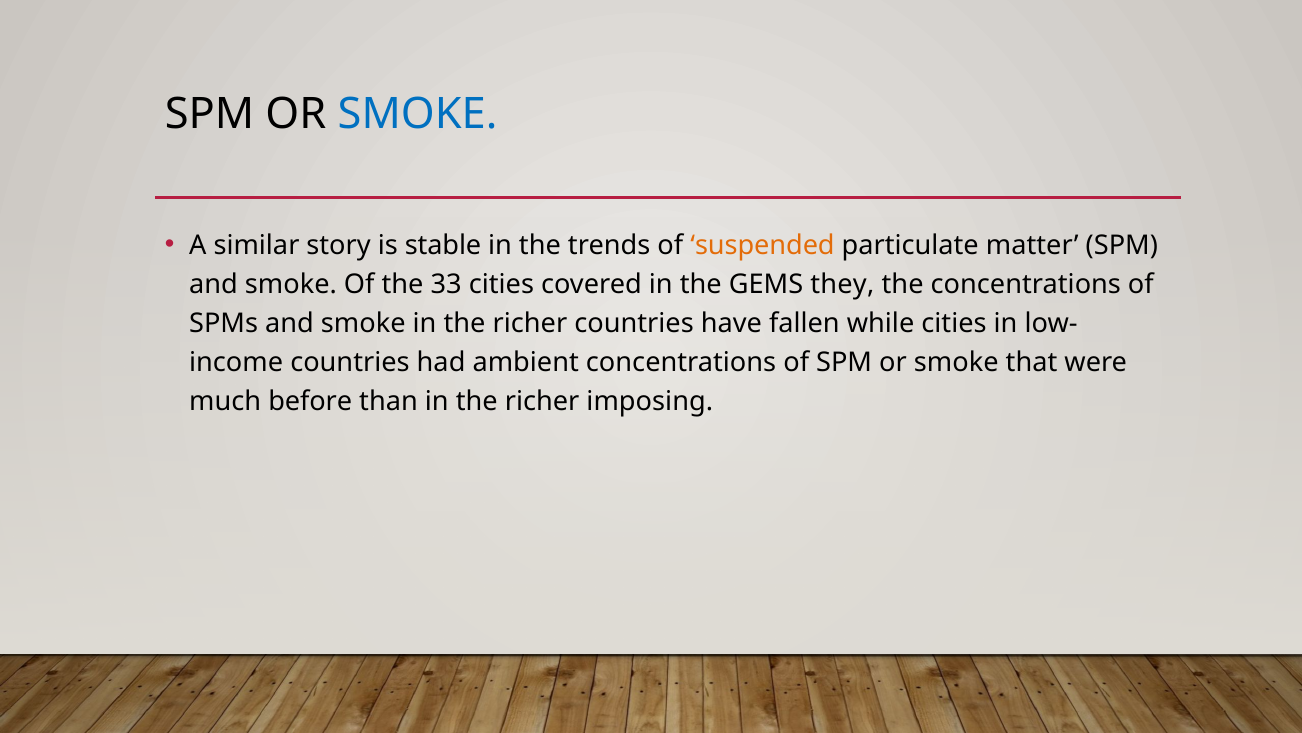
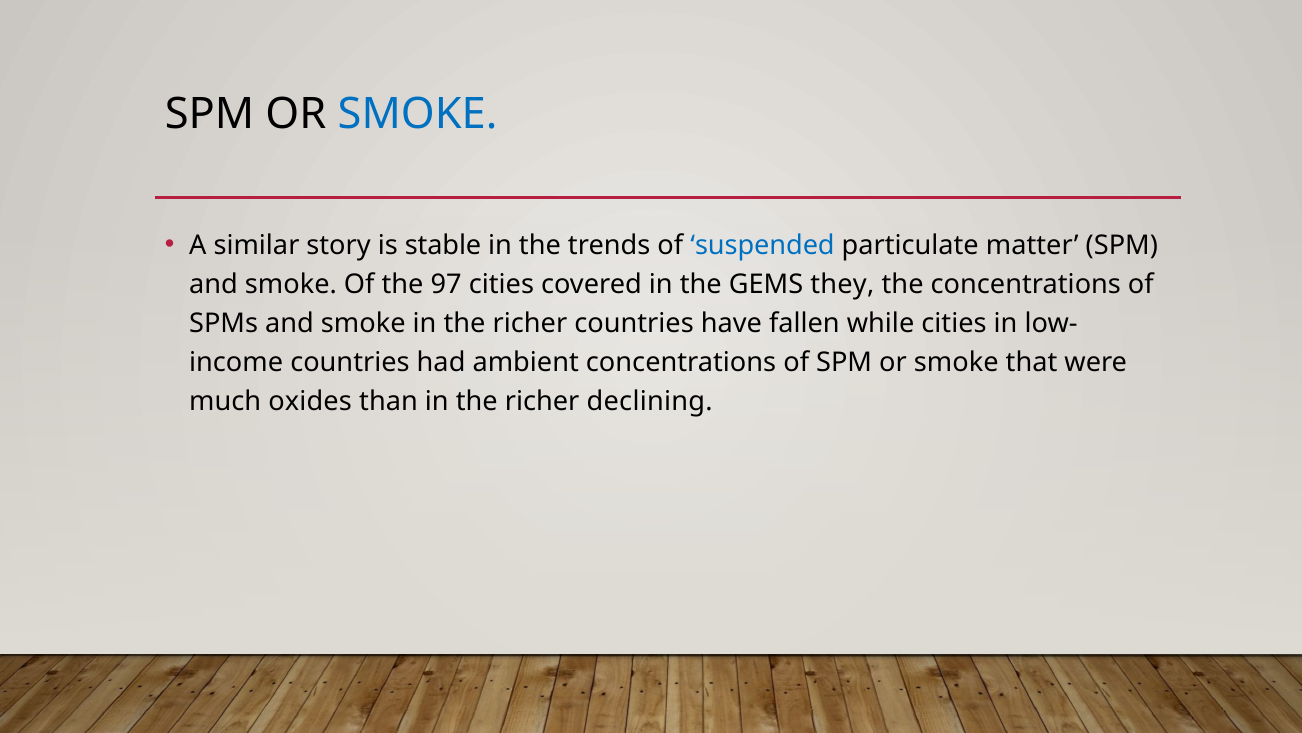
suspended colour: orange -> blue (763, 245)
33: 33 -> 97 (446, 284)
before: before -> oxides (310, 401)
imposing: imposing -> declining (650, 401)
